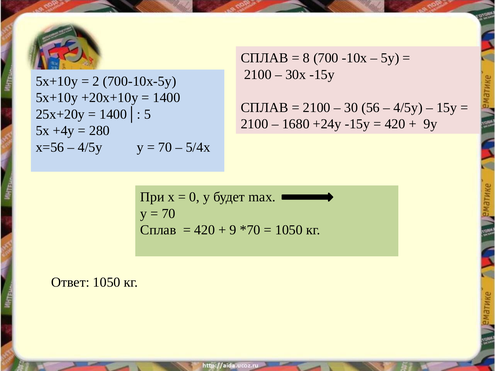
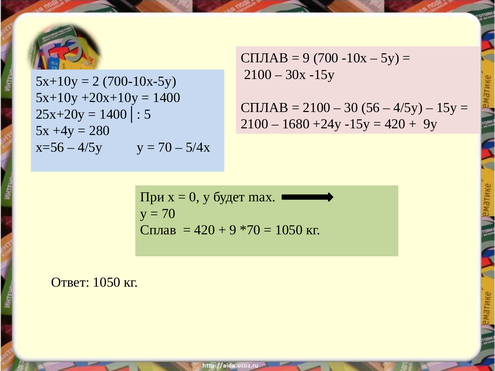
8: 8 -> 9 (306, 58)
